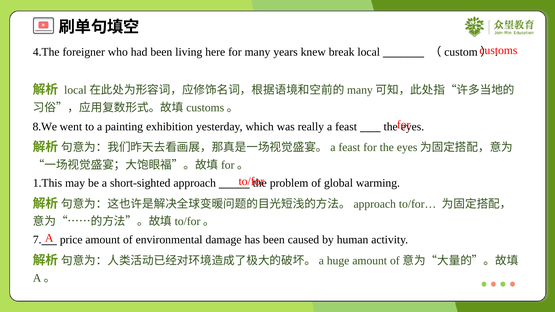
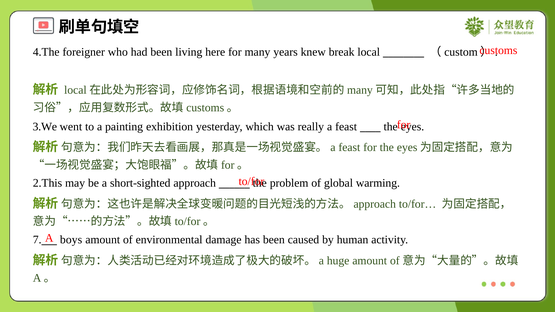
8.We: 8.We -> 3.We (45, 127)
1.This: 1.This -> 2.This (47, 183)
price: price -> boys (71, 240)
